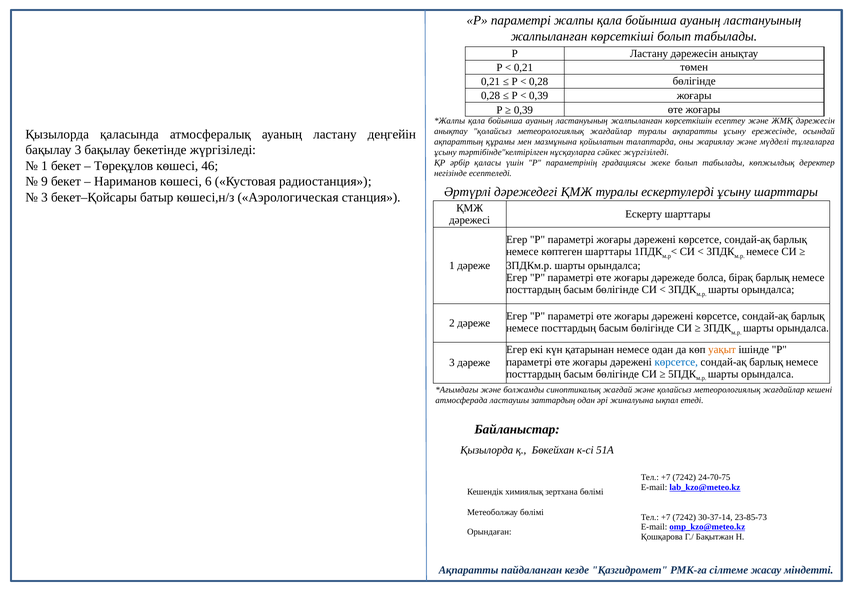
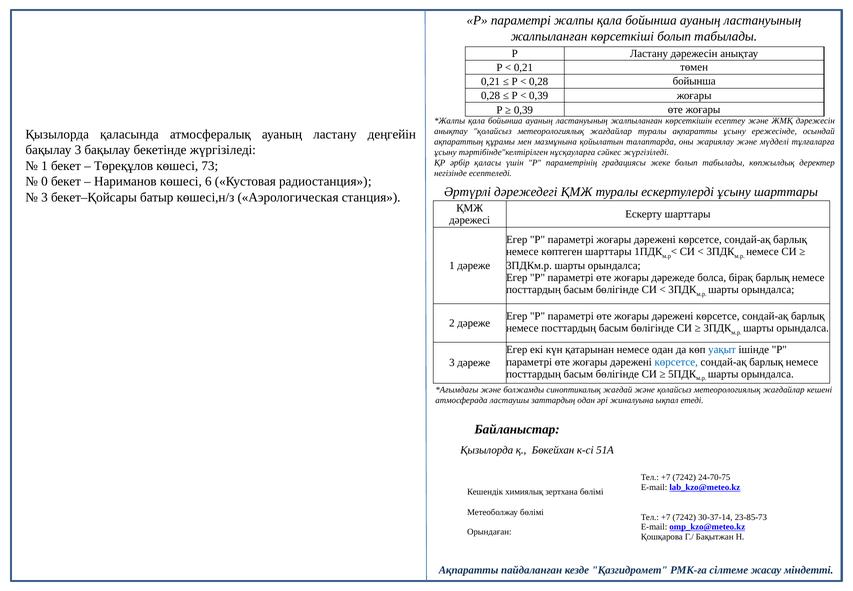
0,28 бөлігінде: бөлігінде -> бойынша (694, 81)
46: 46 -> 73 (210, 166)
9: 9 -> 0 (45, 182)
уақыт colour: orange -> blue (722, 350)
